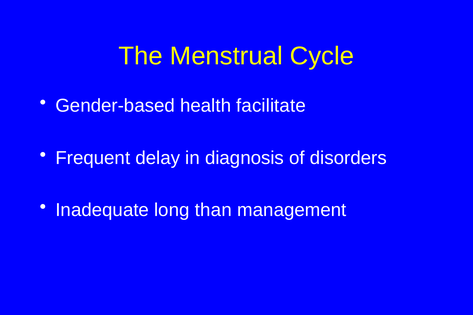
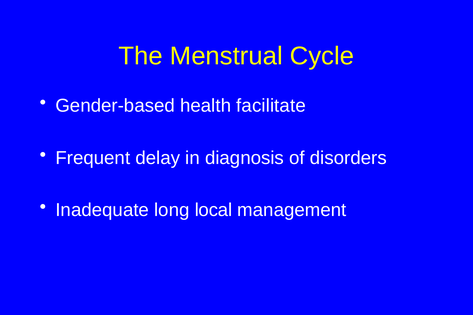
than: than -> local (214, 210)
